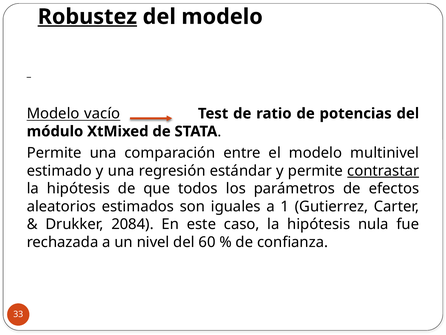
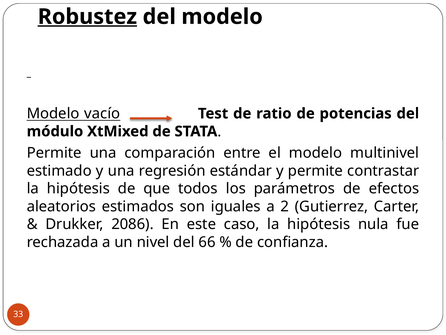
contrastar underline: present -> none (383, 171)
1: 1 -> 2 (285, 206)
2084: 2084 -> 2086 (133, 224)
60: 60 -> 66 (207, 242)
